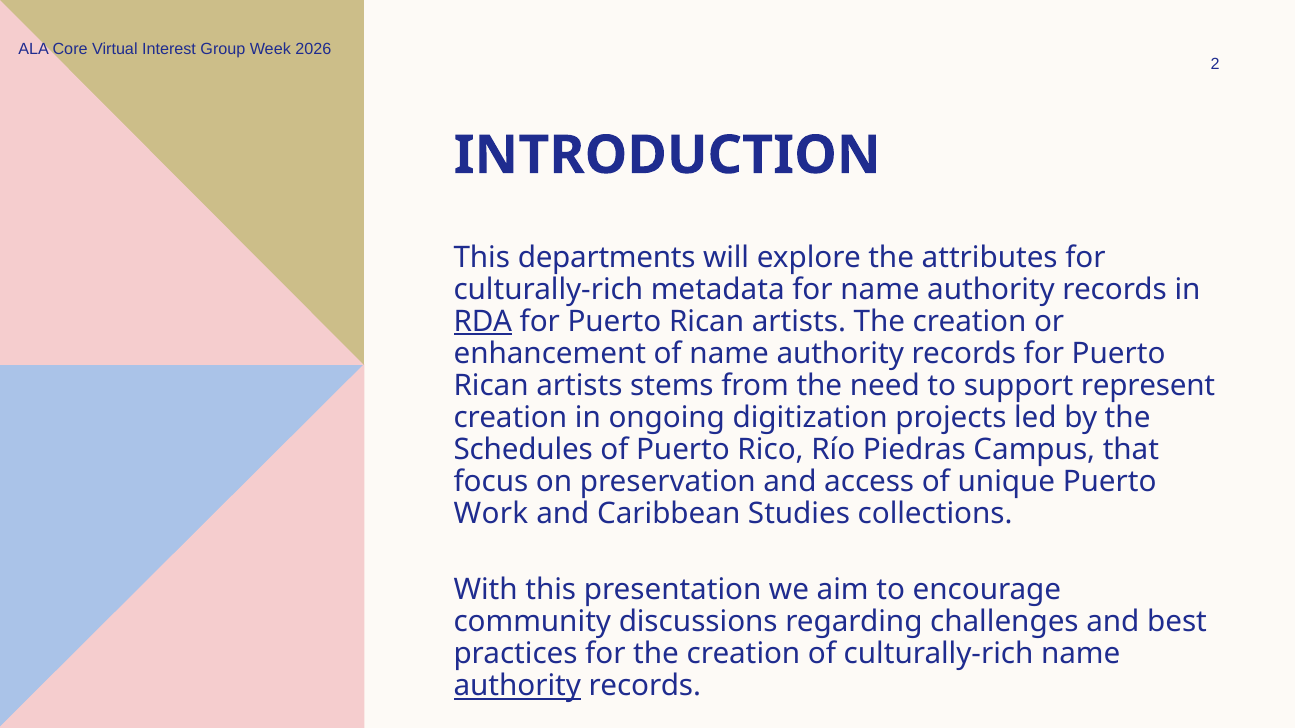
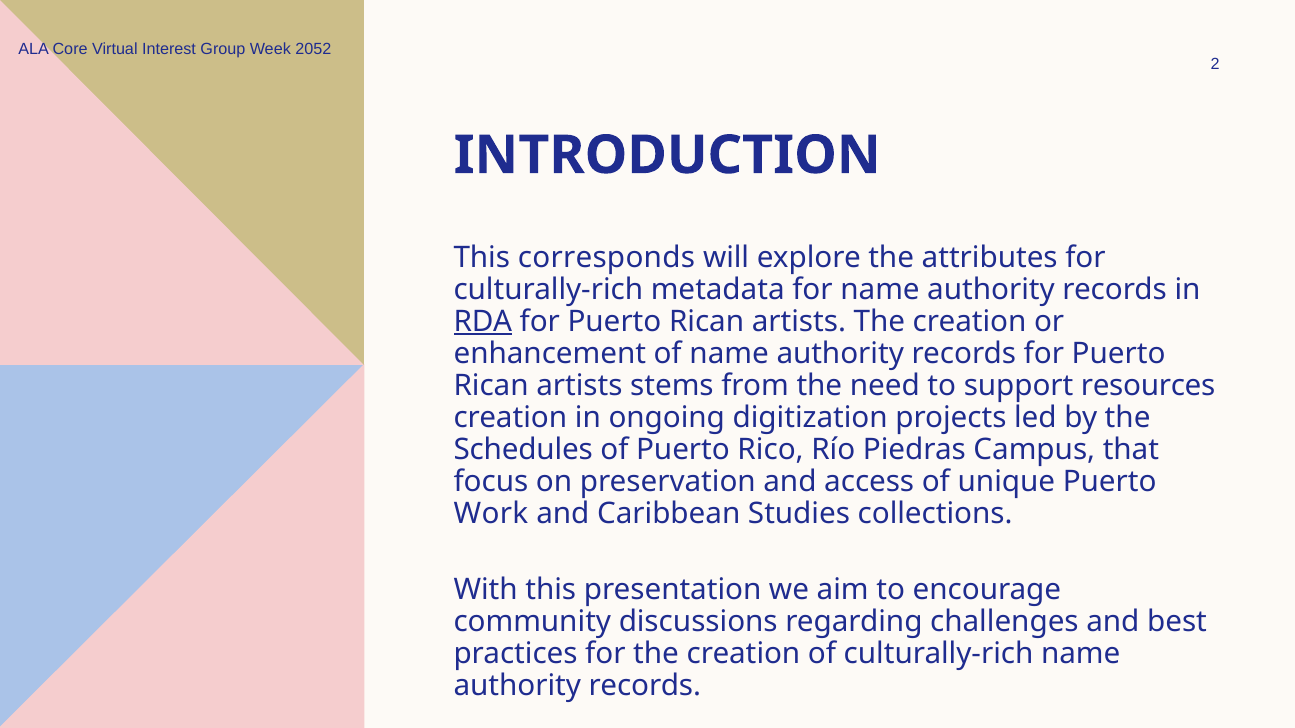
2026: 2026 -> 2052 (313, 50)
departments: departments -> corresponds (606, 258)
represent: represent -> resources (1148, 386)
authority underline: present -> none (517, 686)
